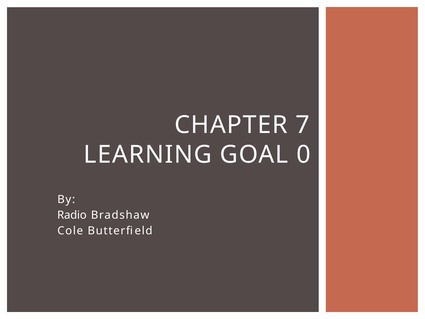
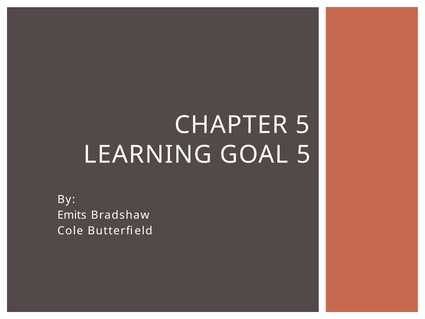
CHAPTER 7: 7 -> 5 (303, 125)
GOAL 0: 0 -> 5 (304, 155)
Radio: Radio -> Emits (72, 215)
